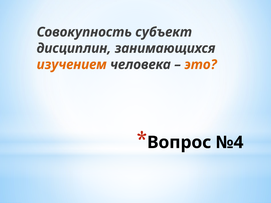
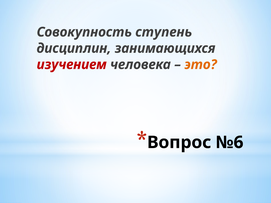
субъект: субъект -> ступень (164, 32)
изучением colour: orange -> red (72, 65)
№4: №4 -> №6 (230, 143)
